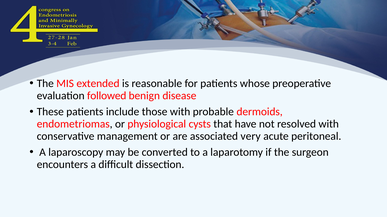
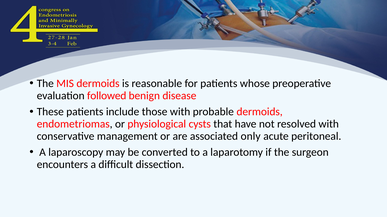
MIS extended: extended -> dermoids (98, 84)
very: very -> only (251, 136)
